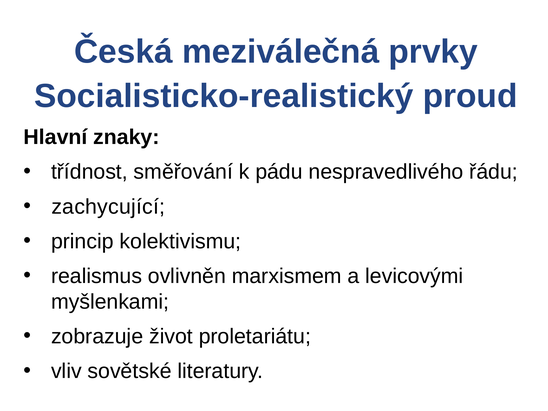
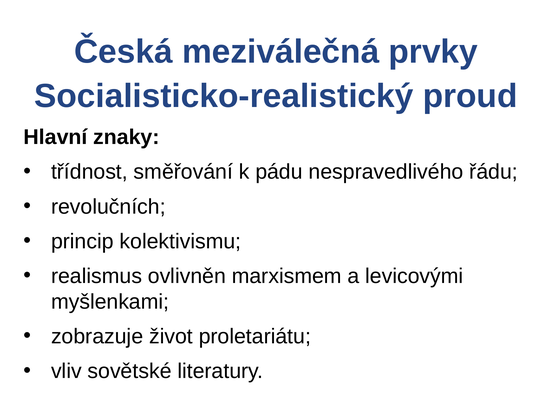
zachycující: zachycující -> revolučních (108, 207)
